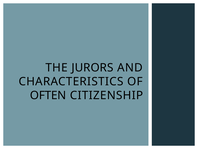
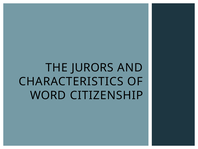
OFTEN: OFTEN -> WORD (48, 95)
